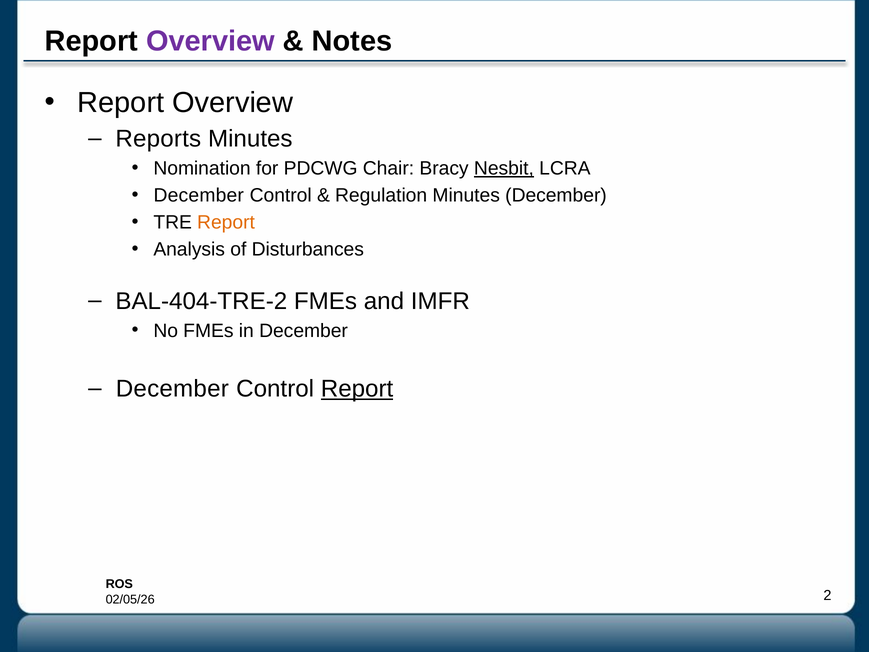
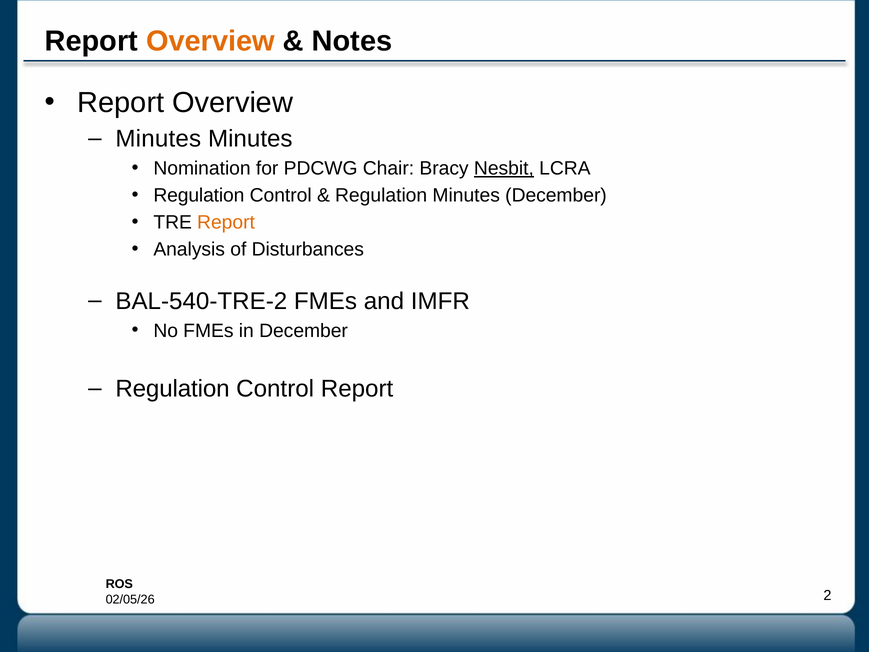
Overview colour: purple -> orange (210, 41)
Reports: Reports -> Minutes (158, 139)
December: December -> Regulation (199, 195)
BAL-404-TRE-2: BAL-404-TRE-2 -> BAL-540-TRE-2 (201, 301)
December: December -> Regulation (173, 389)
Report underline: present -> none (357, 389)
